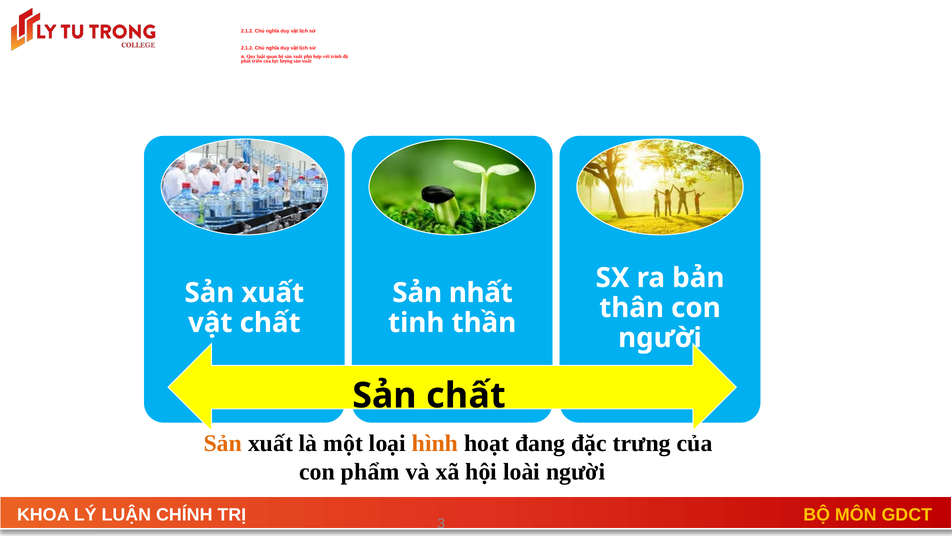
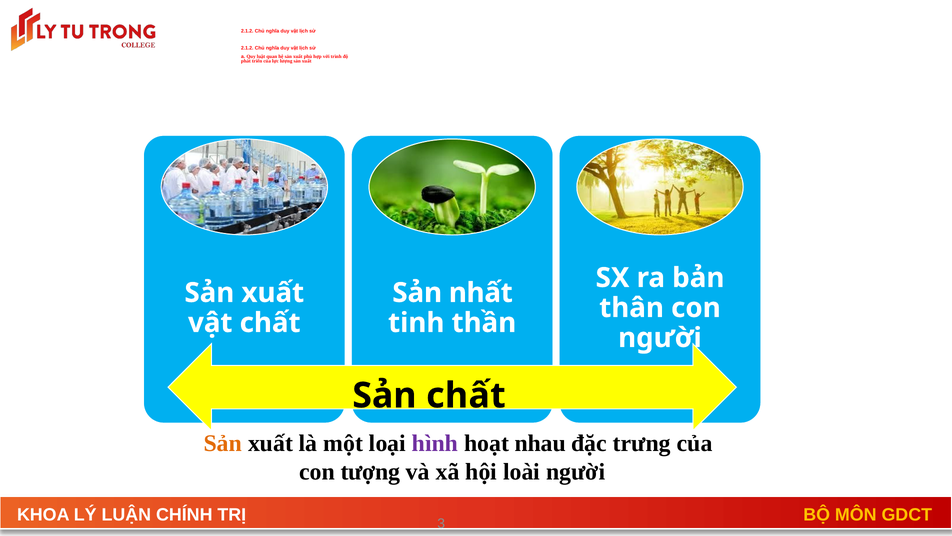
hình colour: orange -> purple (435, 443)
đang: đang -> nhau (540, 443)
phẩm: phẩm -> tượng (370, 471)
